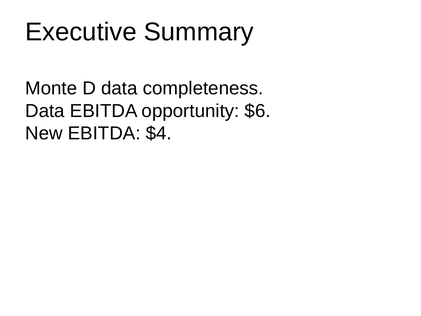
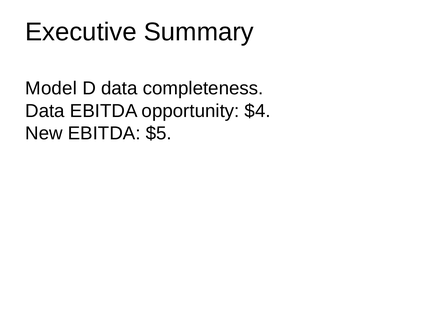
Monte: Monte -> Model (51, 88)
$6: $6 -> $4 (258, 111)
$4: $4 -> $5 (159, 133)
